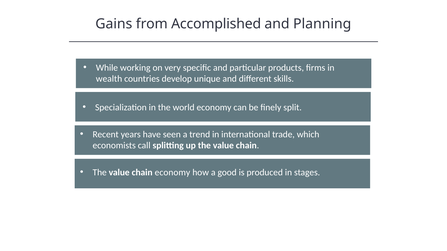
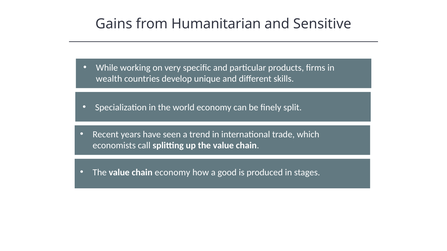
Accomplished: Accomplished -> Humanitarian (216, 24)
Planning: Planning -> Sensitive (322, 24)
